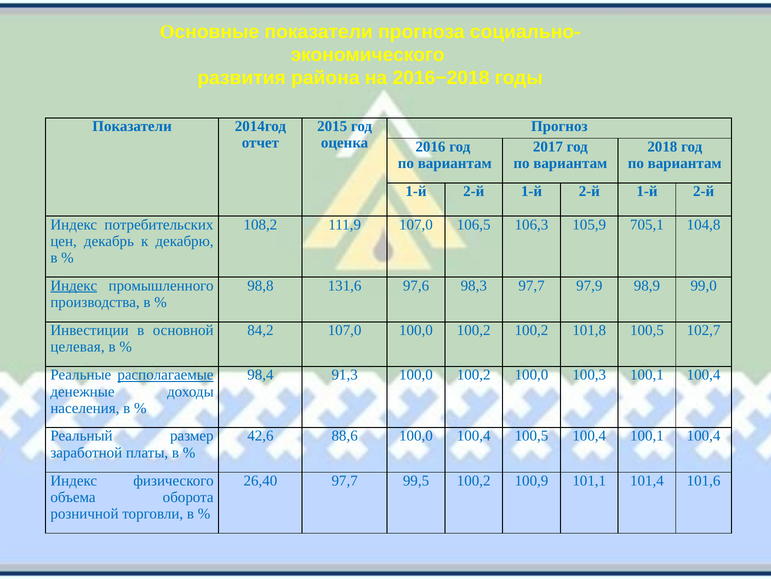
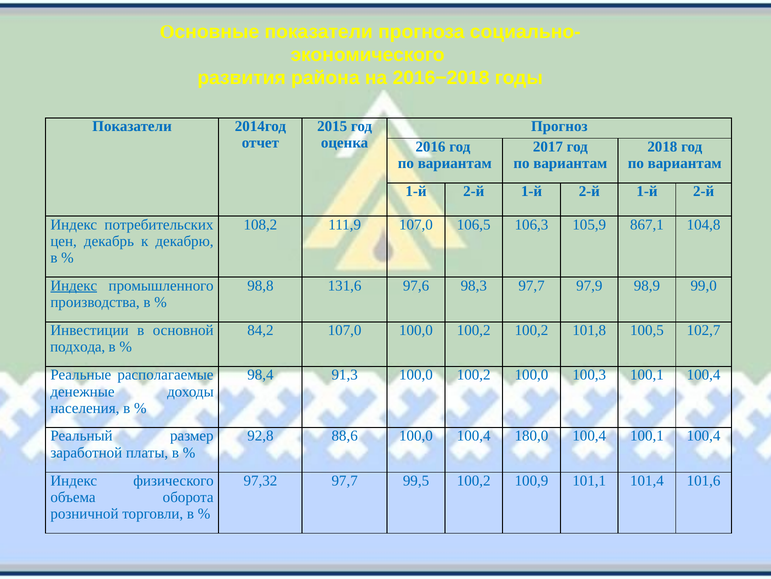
705,1: 705,1 -> 867,1 (647, 224)
целевая: целевая -> подхода (78, 346)
располагаемые underline: present -> none (165, 374)
42,6: 42,6 -> 92,8 (260, 435)
100,4 100,5: 100,5 -> 180,0 (531, 435)
26,40: 26,40 -> 97,32 (260, 480)
